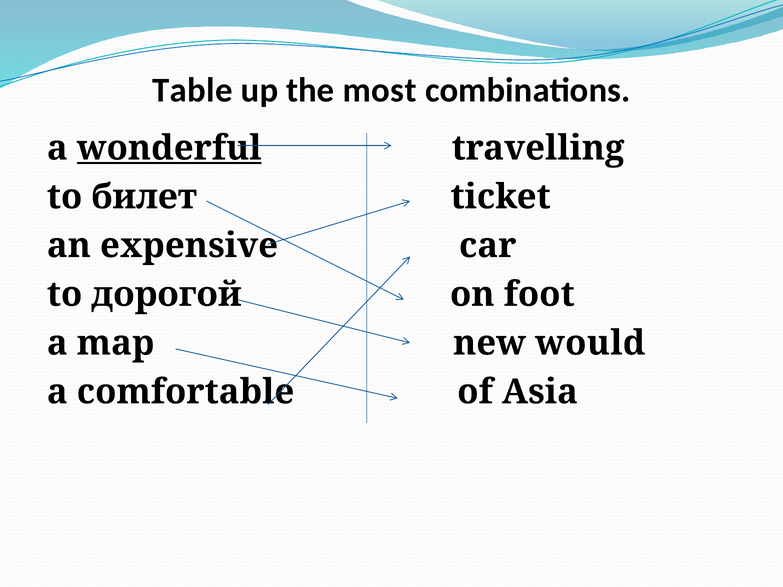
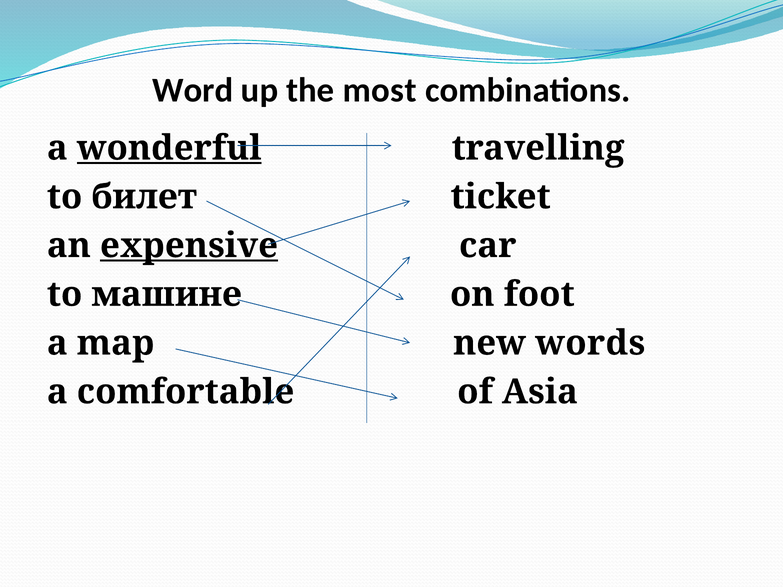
Table: Table -> Word (193, 90)
expensive underline: none -> present (189, 246)
дорогой: дорогой -> машине (167, 294)
would: would -> words (590, 343)
